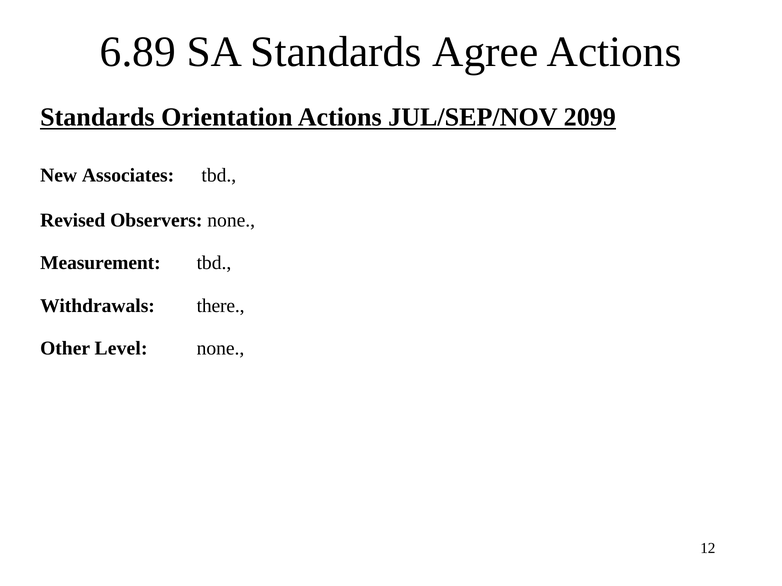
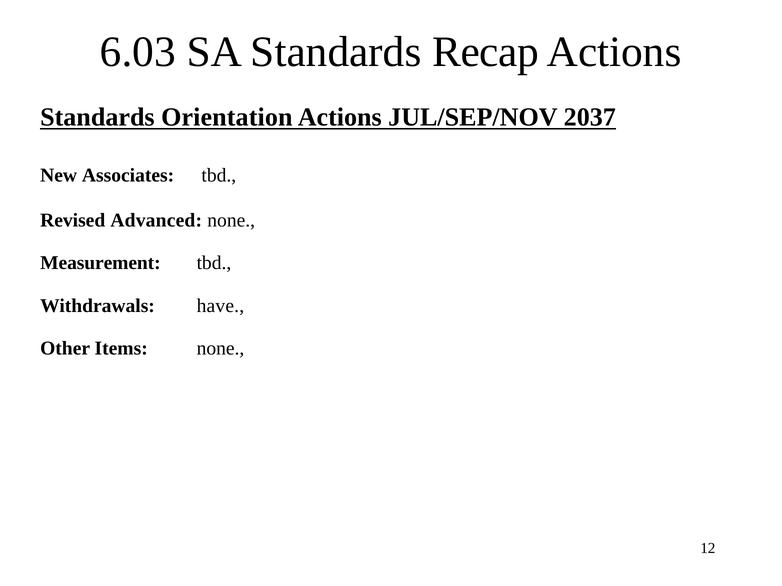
6.89: 6.89 -> 6.03 (138, 52)
Agree: Agree -> Recap (486, 52)
2099: 2099 -> 2037 (590, 117)
Observers: Observers -> Advanced (156, 220)
there: there -> have (220, 306)
Level: Level -> Items (121, 349)
